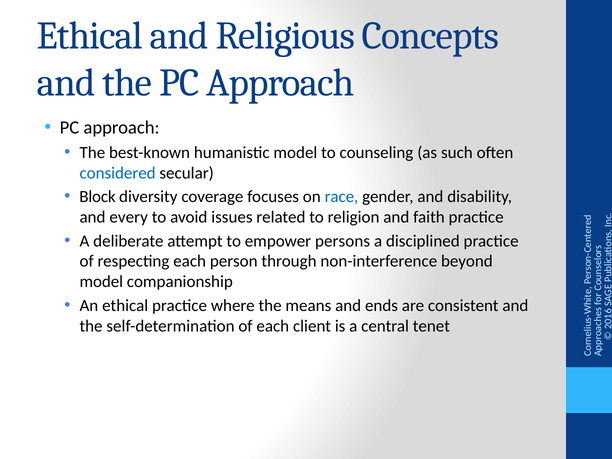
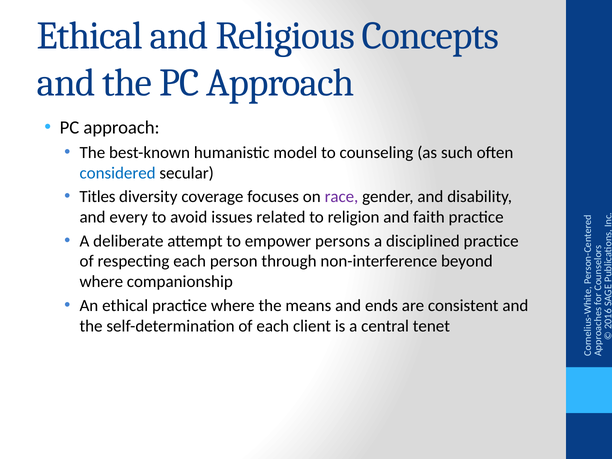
Block: Block -> Titles (97, 197)
race colour: blue -> purple (341, 197)
model: model -> where (101, 282)
